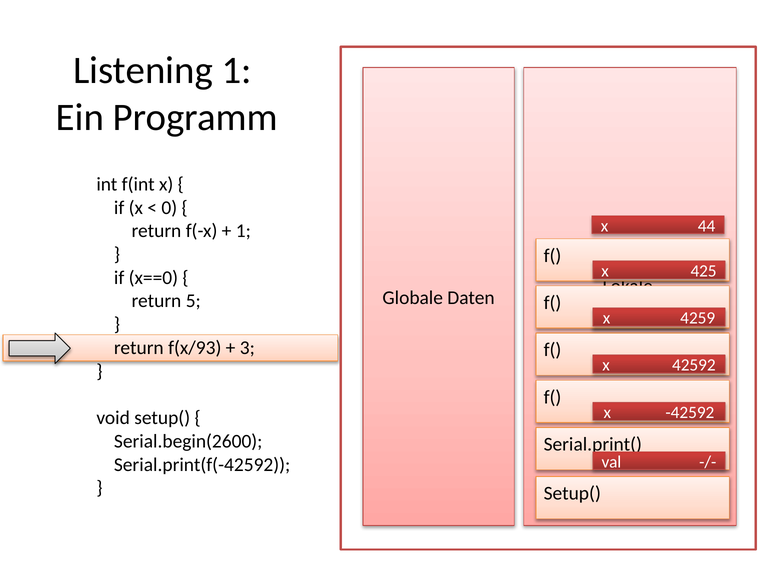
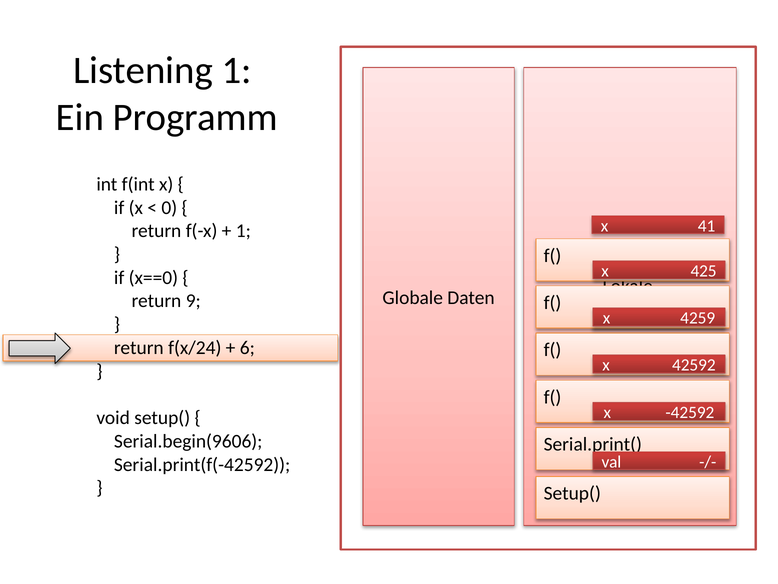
44: 44 -> 41 (707, 226)
5: 5 -> 9 (193, 301)
f(x/93: f(x/93 -> f(x/24 (195, 347)
3: 3 -> 6 (247, 347)
Serial.begin(2600: Serial.begin(2600 -> Serial.begin(9606 (188, 441)
